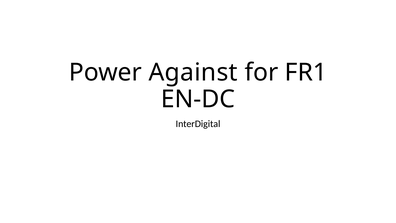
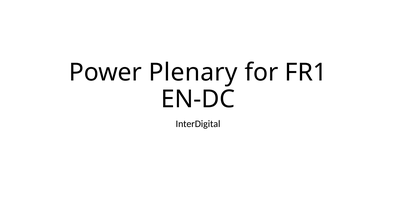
Against: Against -> Plenary (193, 72)
